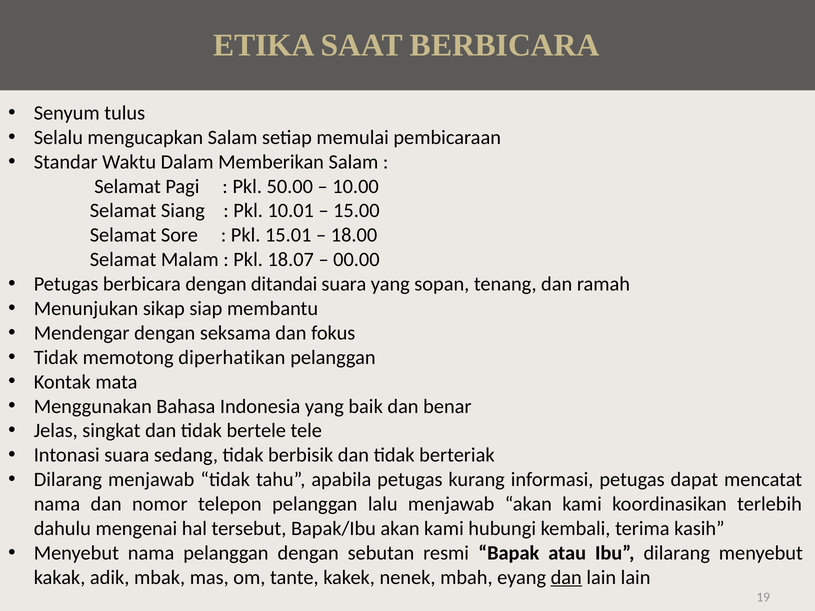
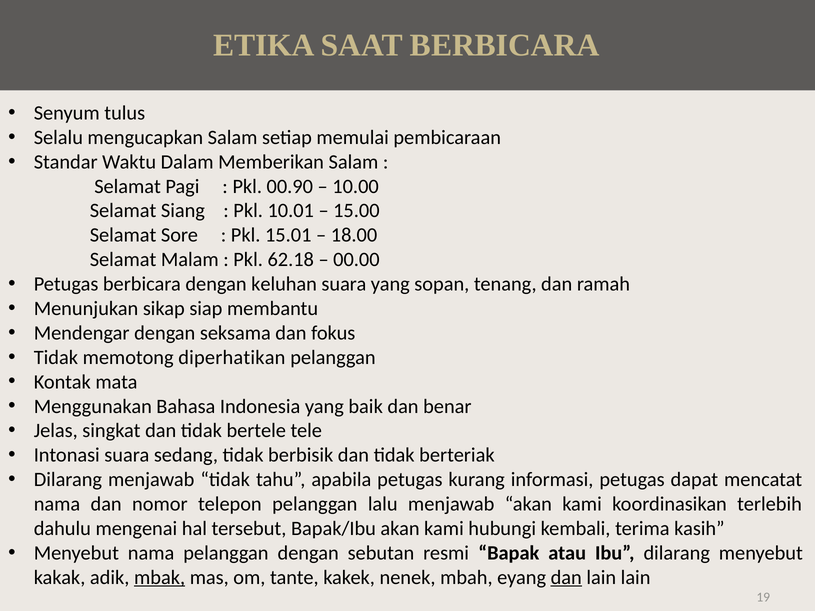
50.00: 50.00 -> 00.90 (290, 186)
18.07: 18.07 -> 62.18 (291, 260)
ditandai: ditandai -> keluhan (284, 284)
mbak underline: none -> present (160, 578)
